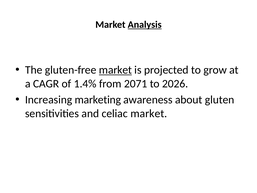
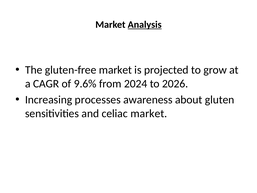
market underline: present -> none (115, 70)
1.4%: 1.4% -> 9.6% (85, 84)
2071: 2071 -> 2024 (136, 84)
marketing: marketing -> processes (98, 100)
